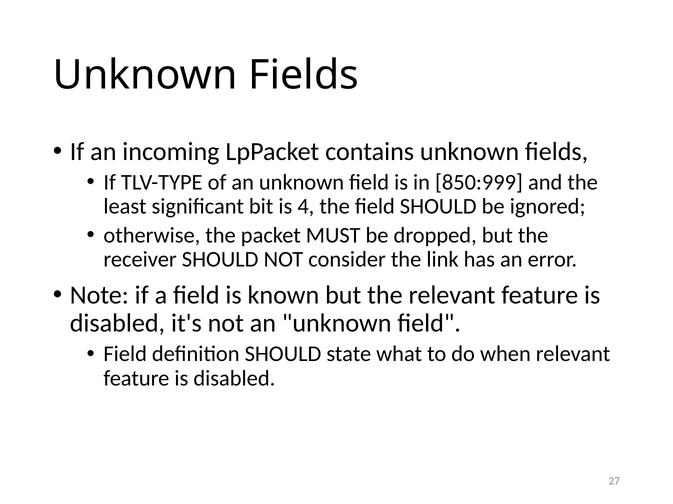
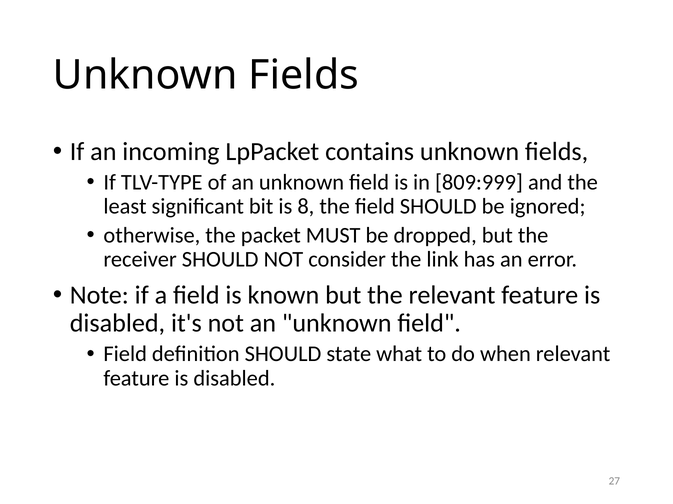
850:999: 850:999 -> 809:999 (479, 183)
4: 4 -> 8 (306, 207)
